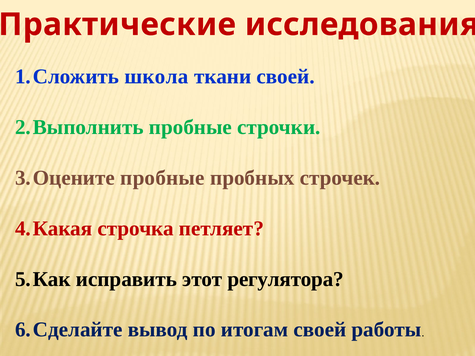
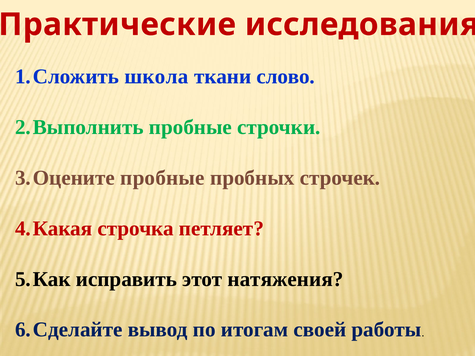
ткани своей: своей -> слово (286, 77)
регулятора: регулятора -> натяжения (285, 279)
